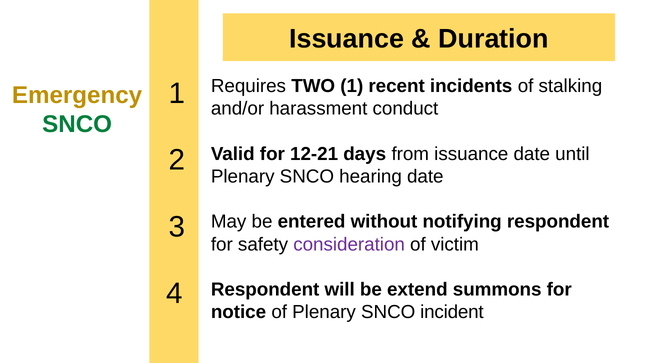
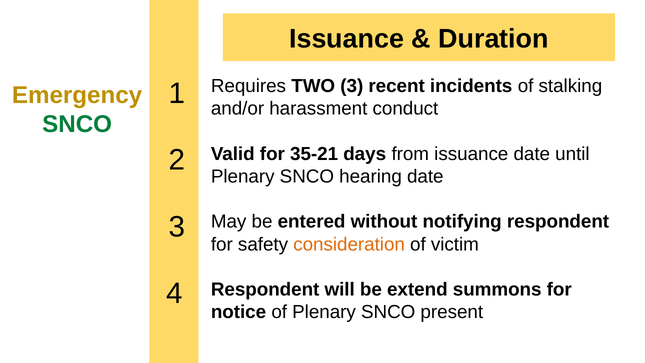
TWO 1: 1 -> 3 (352, 86)
12-21: 12-21 -> 35-21 (314, 154)
consideration colour: purple -> orange (349, 244)
incident: incident -> present (452, 312)
